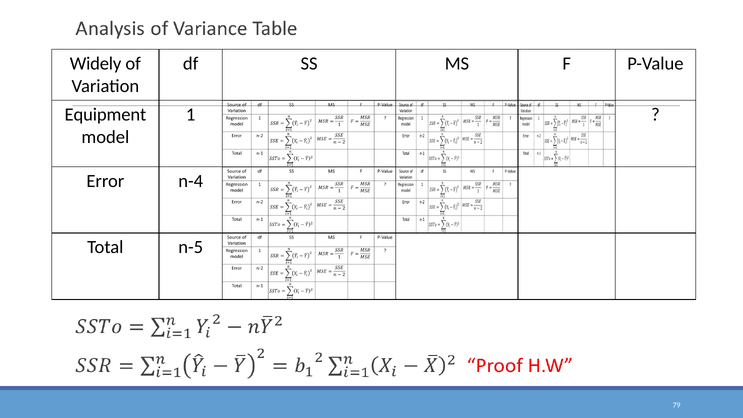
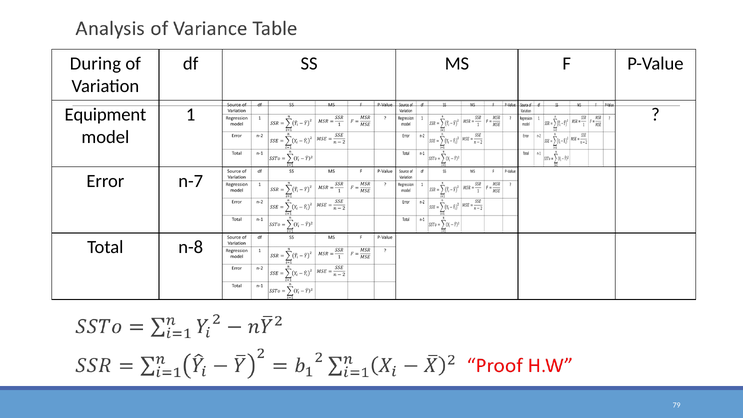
Widely: Widely -> During (95, 64)
n-4: n-4 -> n-7 (191, 181)
n-5: n-5 -> n-8 (191, 247)
